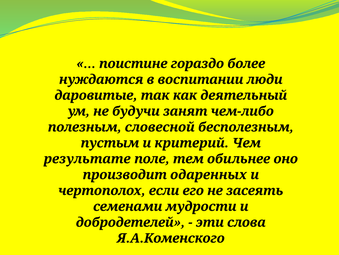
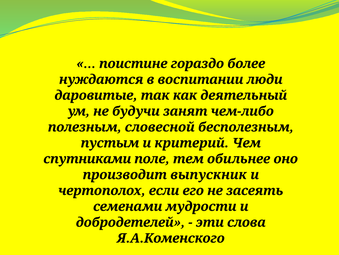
результате: результате -> спутниками (87, 158)
одаренных: одаренных -> выпускник (209, 174)
